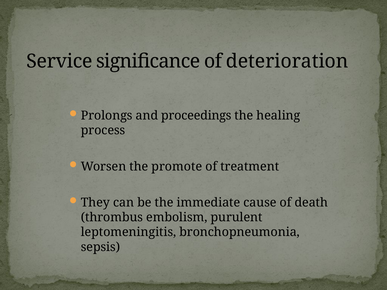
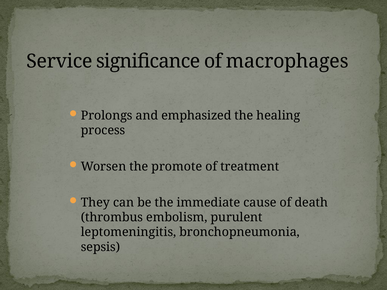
deterioration: deterioration -> macrophages (287, 61)
proceedings: proceedings -> emphasized (196, 116)
